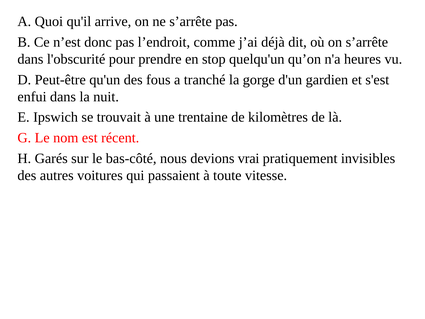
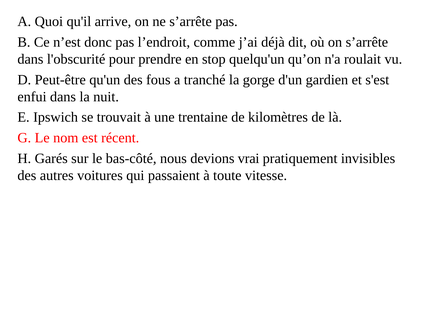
heures: heures -> roulait (363, 59)
